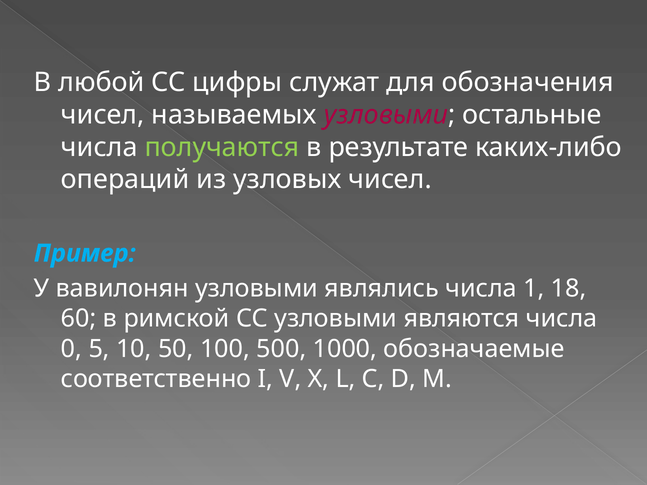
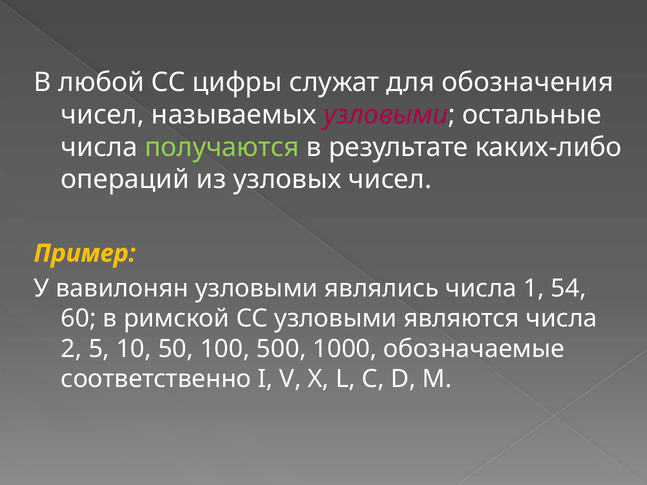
Пример colour: light blue -> yellow (85, 253)
18: 18 -> 54 (569, 289)
0: 0 -> 2 (72, 349)
